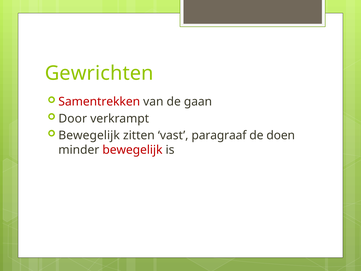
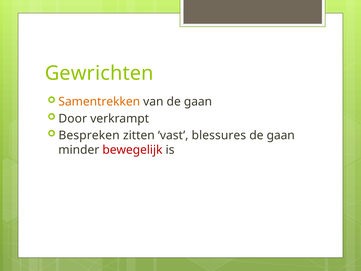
Samentrekken colour: red -> orange (99, 102)
Bewegelijk: Bewegelijk -> Bespreken (89, 135)
paragraaf: paragraaf -> blessures (219, 135)
doen: doen -> gaan (281, 135)
